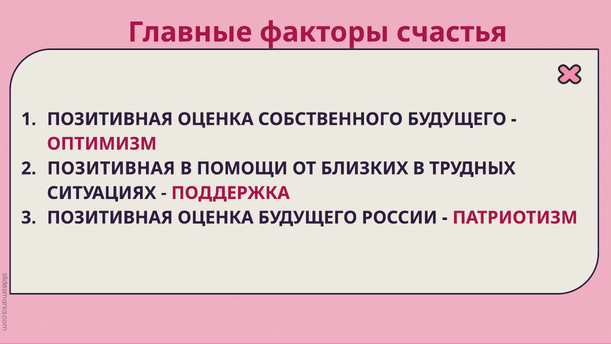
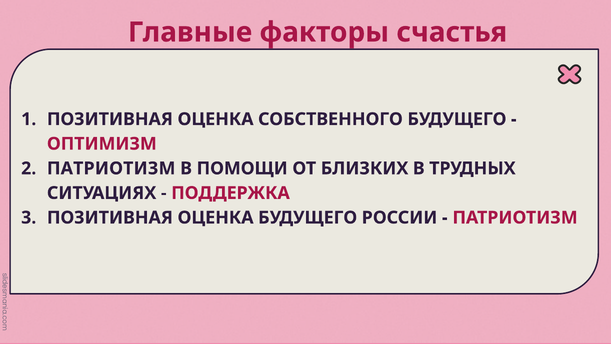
ПОЗИТИВНАЯ: ПОЗИТИВНАЯ -> ПАТРИОТИЗМ (111, 168)
